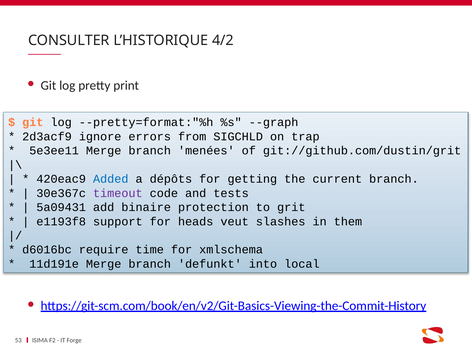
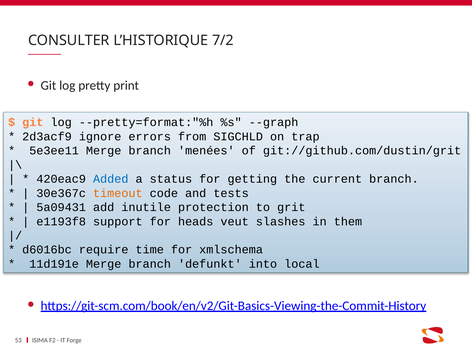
4/2: 4/2 -> 7/2 (223, 40)
dépôts: dépôts -> status (171, 179)
timeout colour: purple -> orange (118, 193)
binaire: binaire -> inutile (146, 207)
